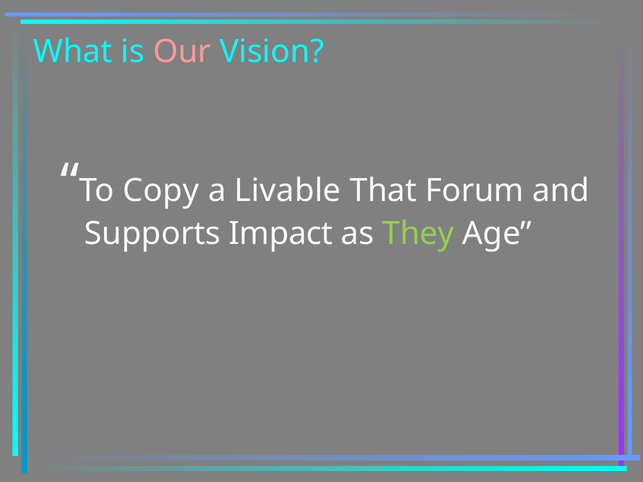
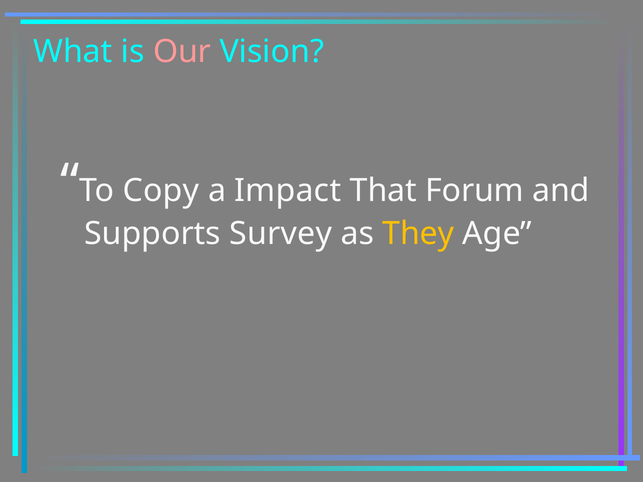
Livable: Livable -> Impact (288, 191)
Impact: Impact -> Survey (281, 234)
They colour: light green -> yellow (418, 234)
